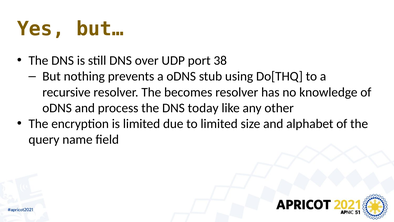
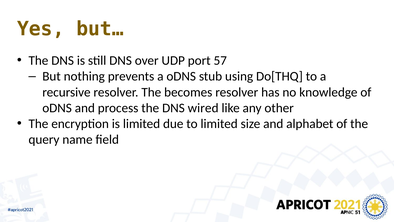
38: 38 -> 57 (220, 61)
today: today -> wired (203, 108)
